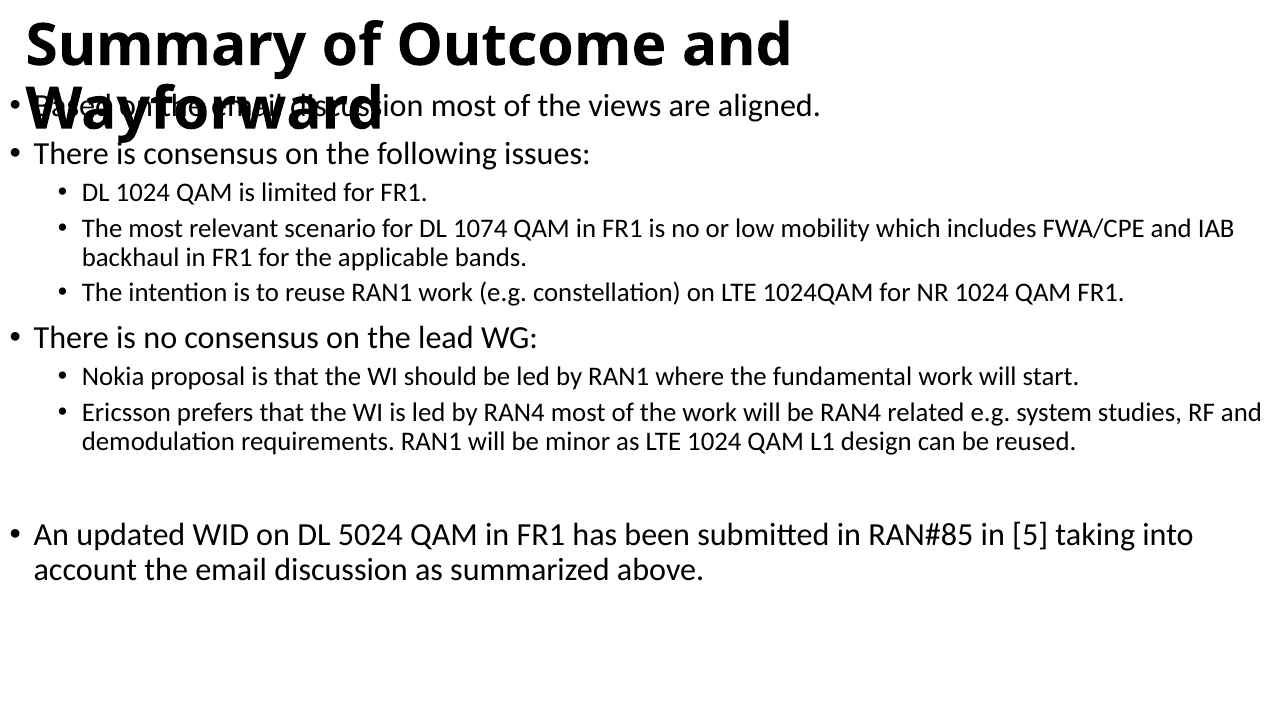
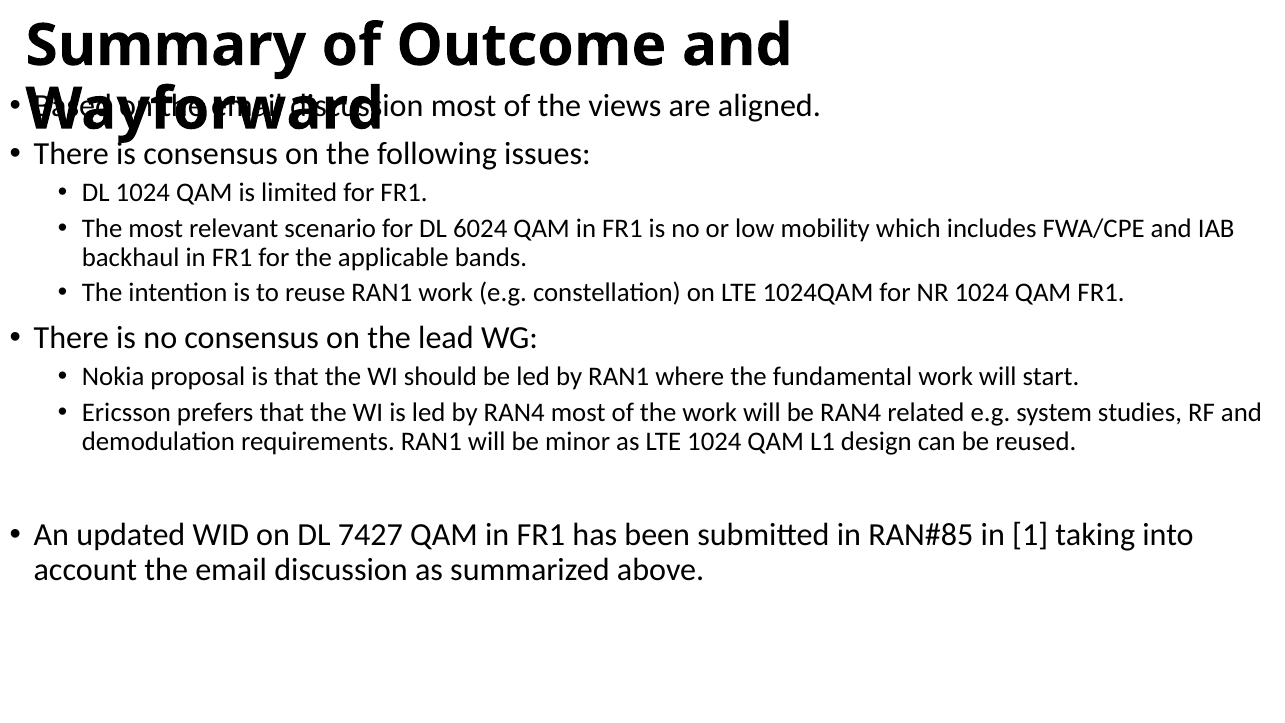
1074: 1074 -> 6024 (480, 228)
5024: 5024 -> 7427 (370, 535)
5: 5 -> 1 (1030, 535)
